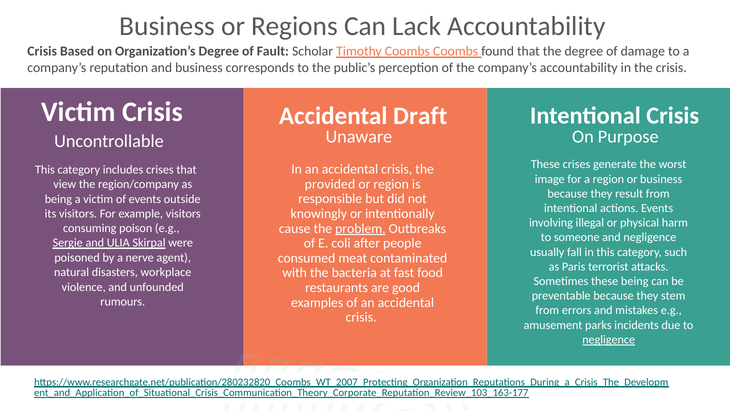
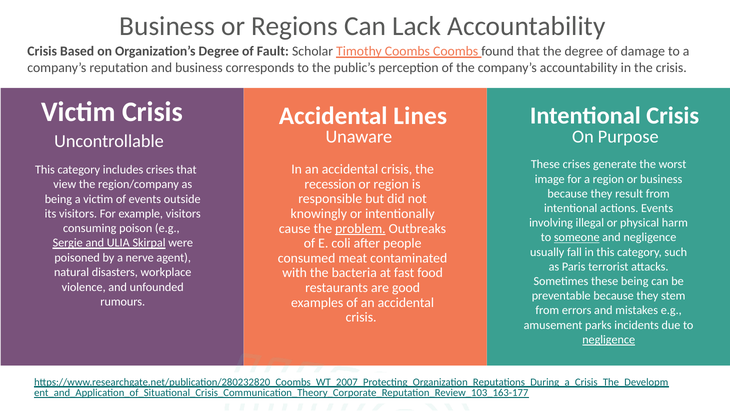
Draft: Draft -> Lines (420, 116)
provided: provided -> recession (330, 184)
someone underline: none -> present (577, 237)
